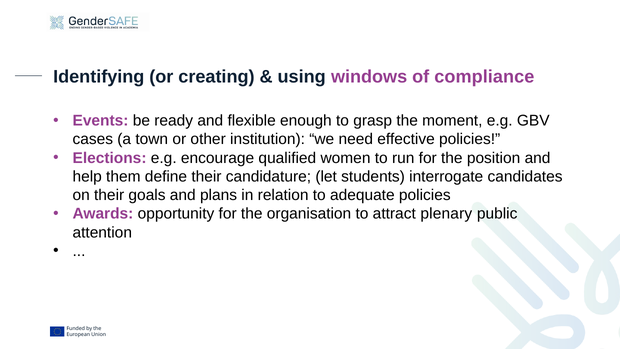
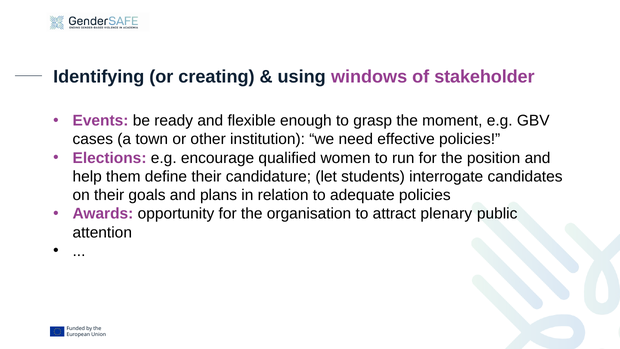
compliance: compliance -> stakeholder (484, 77)
